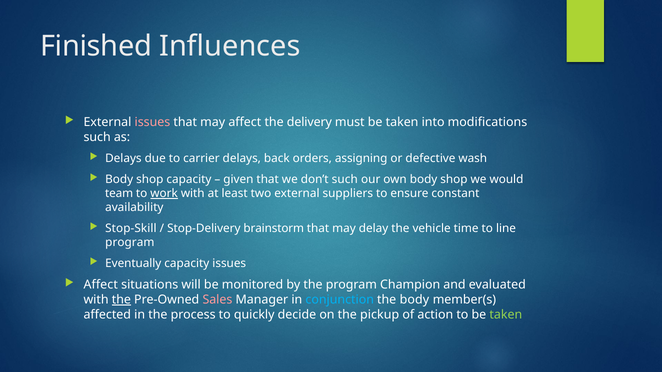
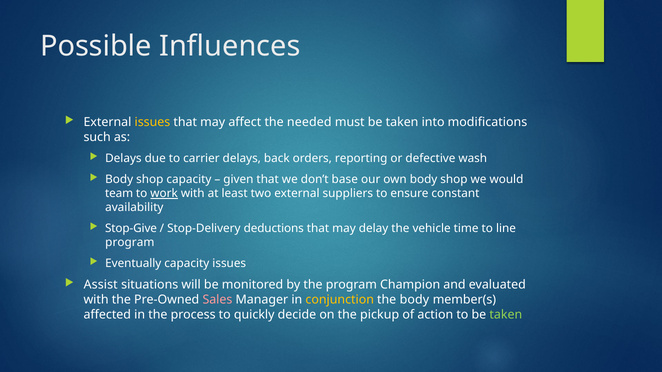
Finished: Finished -> Possible (96, 46)
issues colour: pink -> yellow (152, 122)
delivery: delivery -> needed (309, 122)
assigning: assigning -> reporting (361, 159)
don’t such: such -> base (345, 179)
Stop-Skill: Stop-Skill -> Stop-Give (131, 229)
brainstorm: brainstorm -> deductions (274, 229)
Affect: Affect -> Assist (101, 285)
the underline: present -> none (121, 300)
conjunction colour: light blue -> yellow (340, 300)
